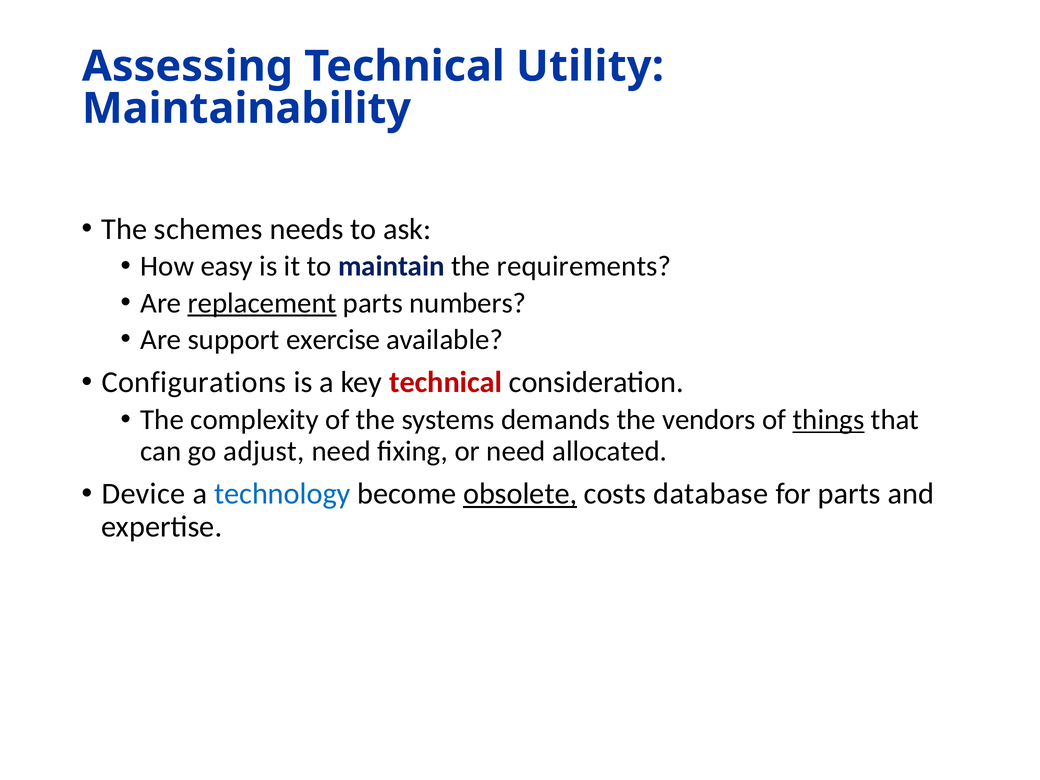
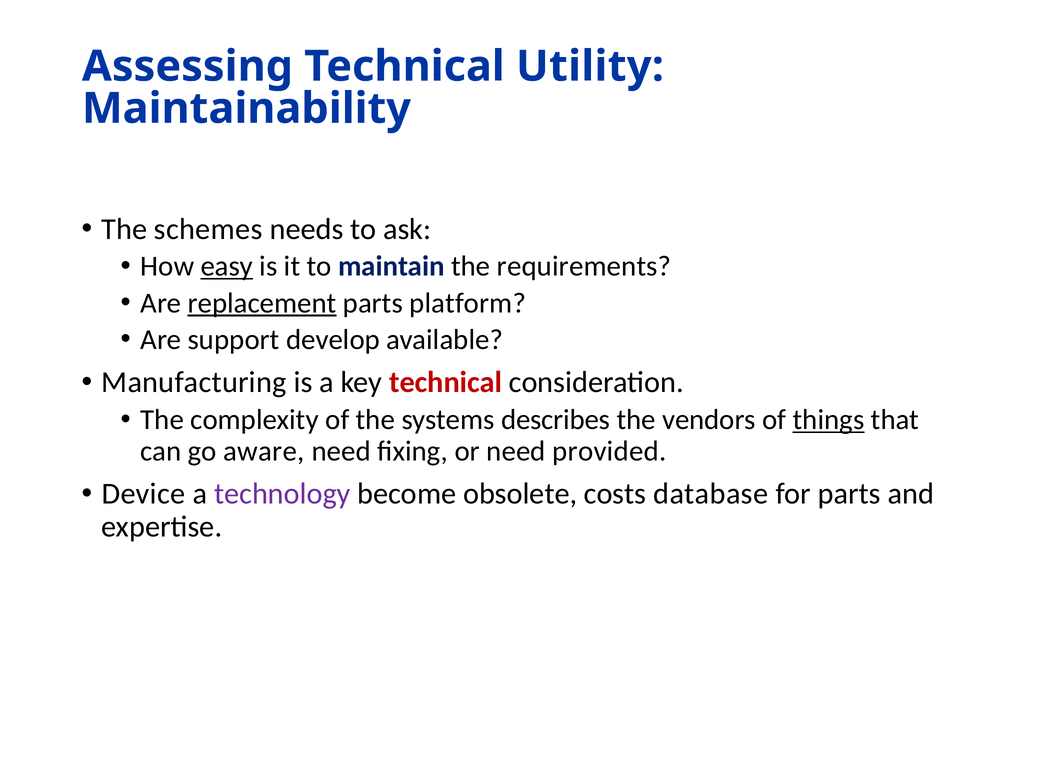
easy underline: none -> present (227, 266)
numbers: numbers -> platform (468, 303)
exercise: exercise -> develop (333, 340)
Configurations: Configurations -> Manufacturing (194, 382)
demands: demands -> describes (556, 420)
adjust: adjust -> aware (264, 451)
allocated: allocated -> provided (609, 451)
technology colour: blue -> purple (282, 494)
obsolete underline: present -> none (520, 494)
